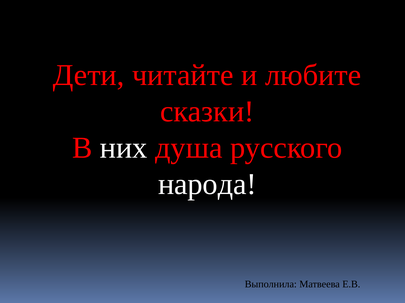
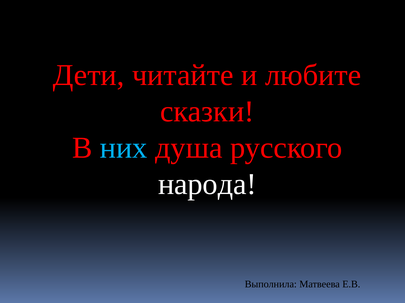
них colour: white -> light blue (124, 148)
